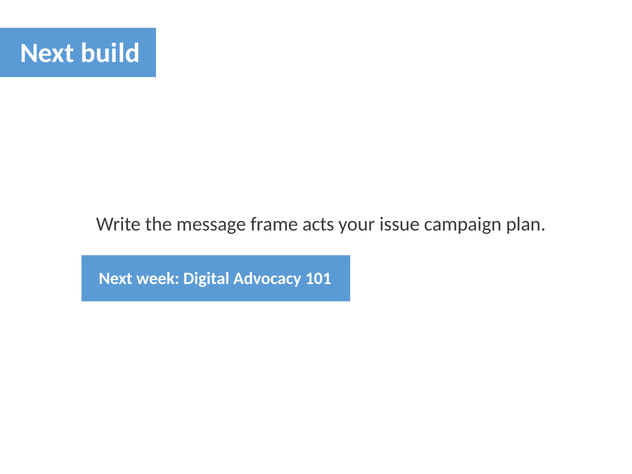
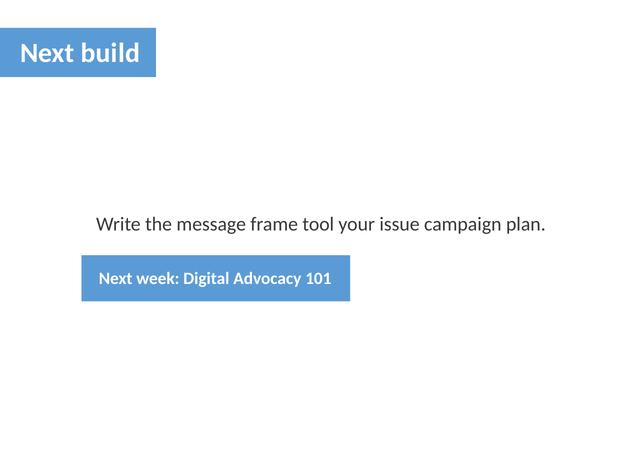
acts: acts -> tool (318, 224)
